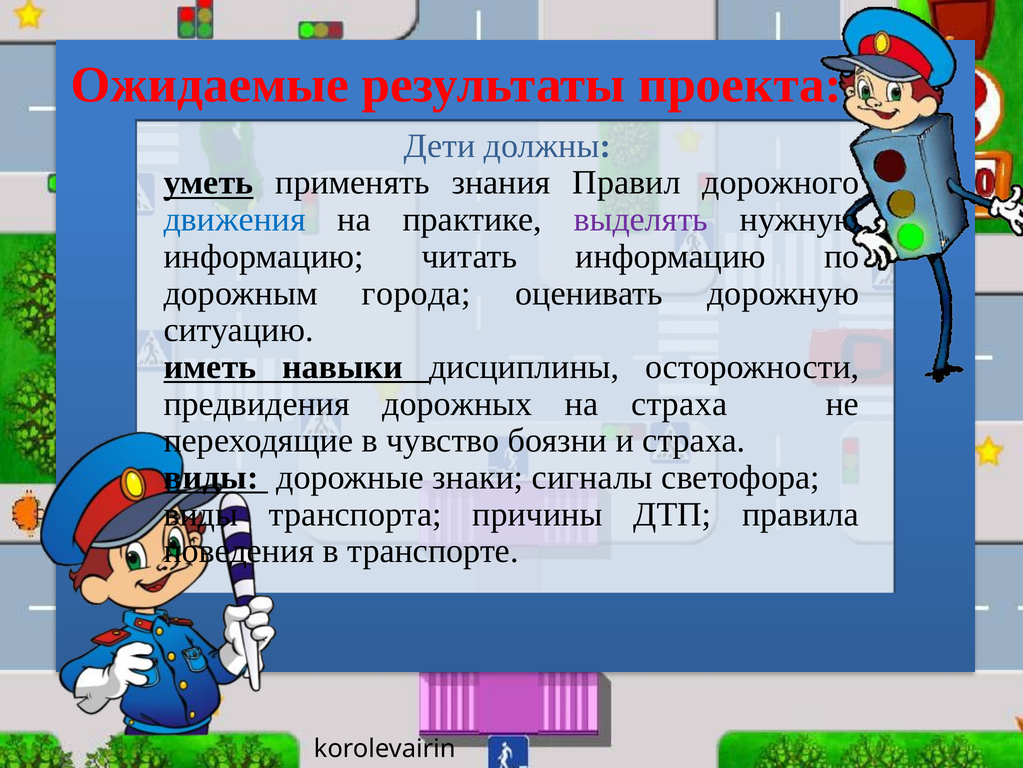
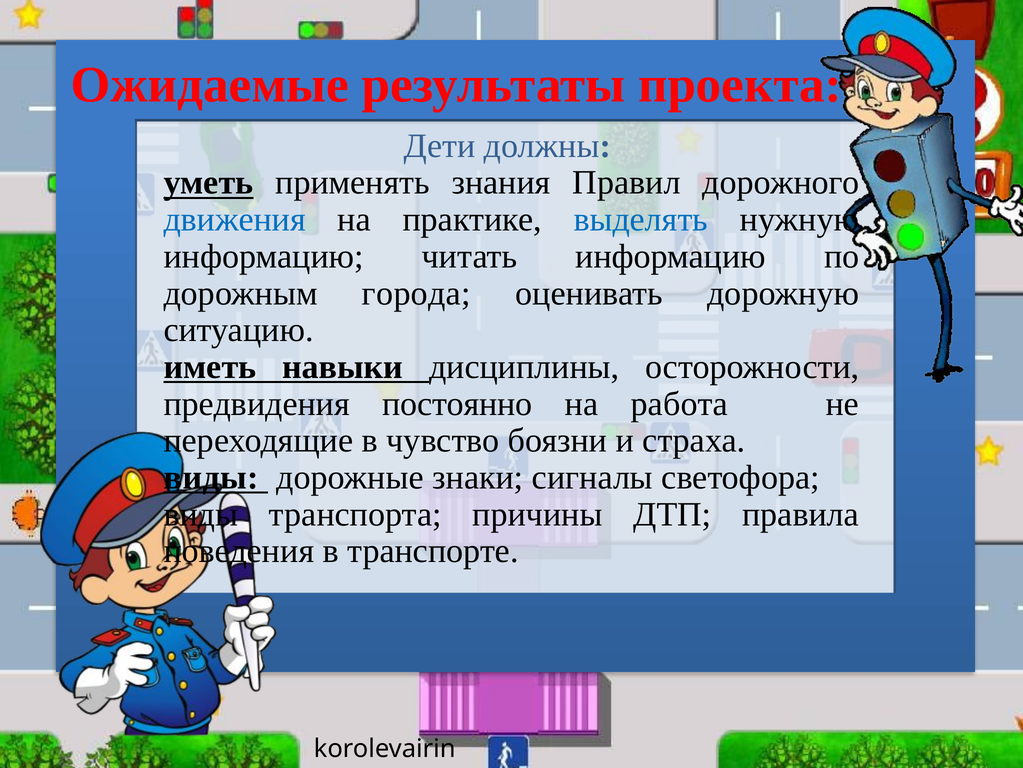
выделять colour: purple -> blue (641, 219)
дорожных: дорожных -> постоянно (457, 403)
на страха: страха -> работа (679, 403)
